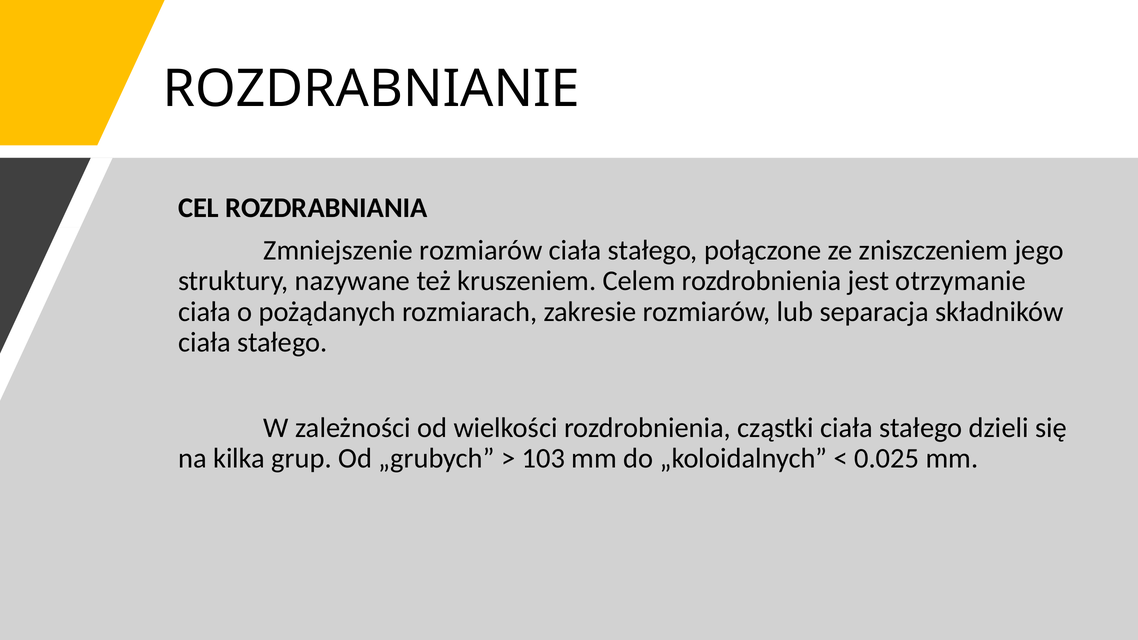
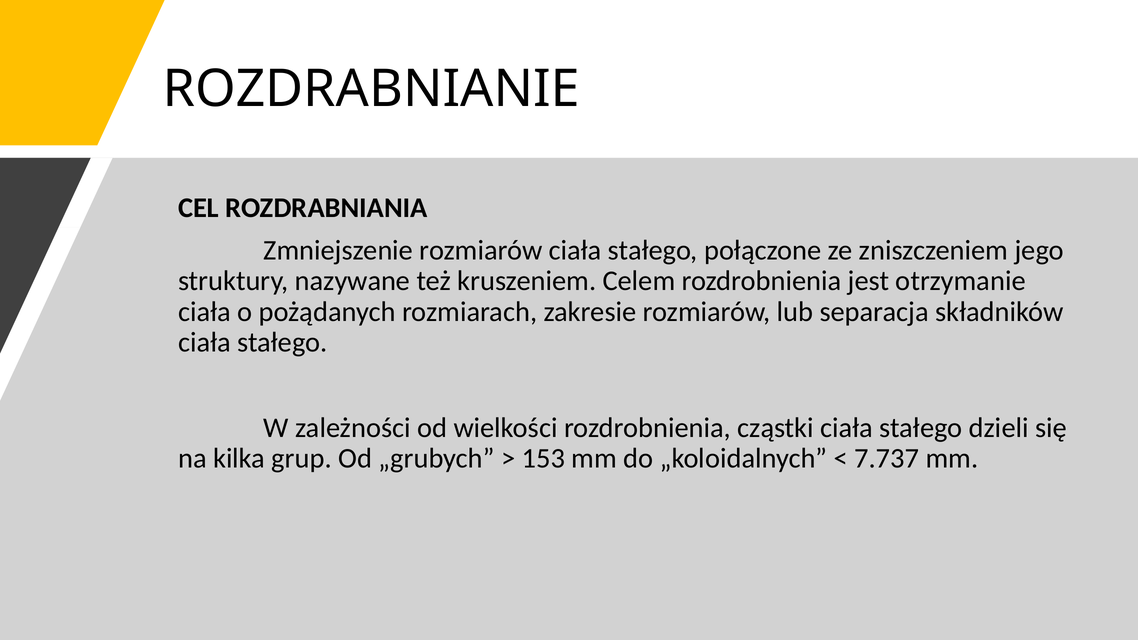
103: 103 -> 153 (543, 458)
0.025: 0.025 -> 7.737 (887, 458)
